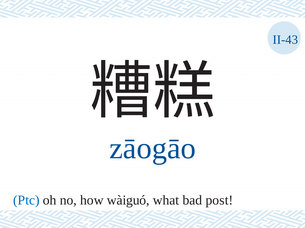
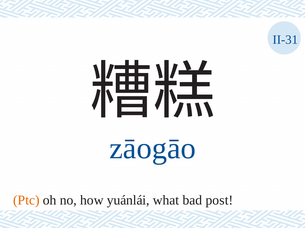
II-43: II-43 -> II-31 (285, 40)
Ptc colour: blue -> orange (26, 201)
wàiguó: wàiguó -> yuánlái (128, 201)
